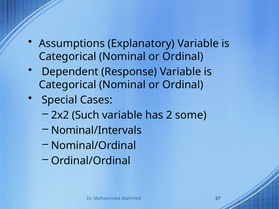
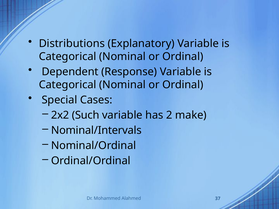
Assumptions: Assumptions -> Distributions (72, 44)
some: some -> make (191, 115)
